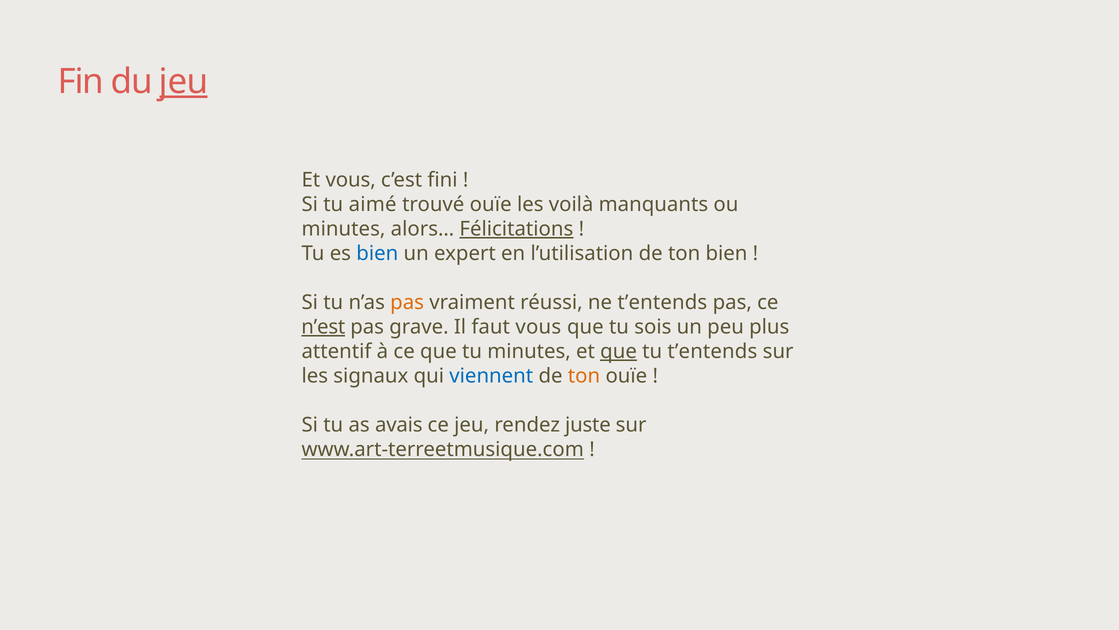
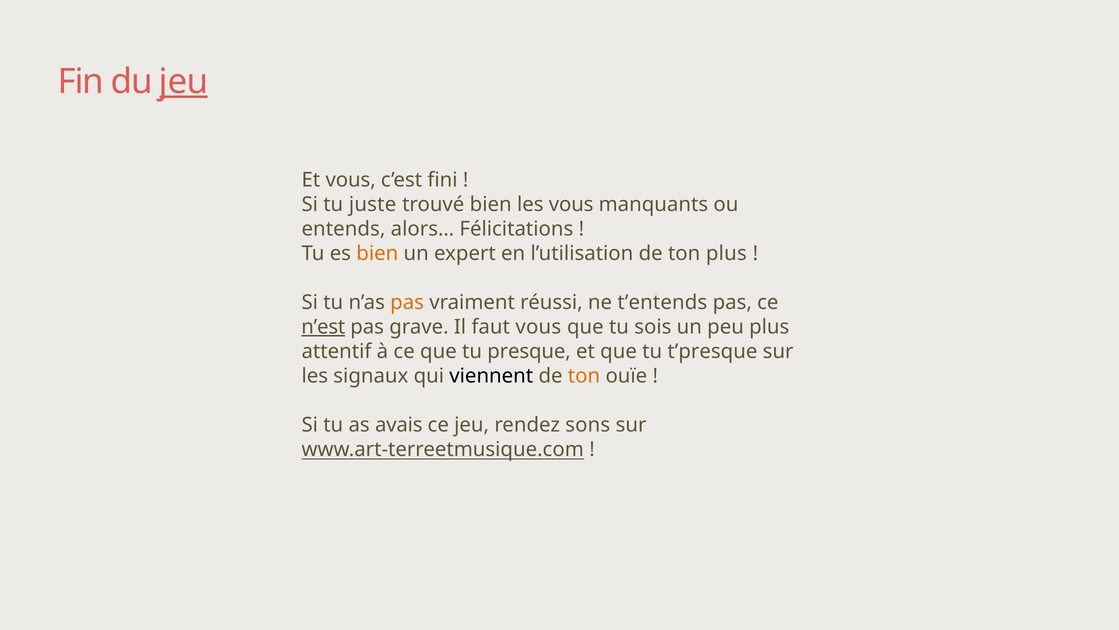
aimé: aimé -> juste (373, 204)
trouvé ouïe: ouïe -> bien (491, 204)
les voilà: voilà -> vous (571, 204)
minutes: minutes -> entends (343, 229)
Félicitations underline: present -> none (516, 229)
bien colour: blue -> orange (377, 253)
ton bien: bien -> plus (726, 253)
tu minutes: minutes -> presque (529, 351)
que underline: present -> none (619, 351)
tu t’entends: t’entends -> t’presque (712, 351)
viennent colour: blue -> black (491, 376)
juste: juste -> sons (588, 425)
